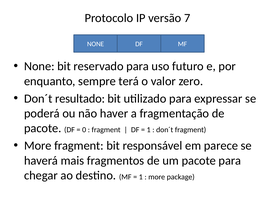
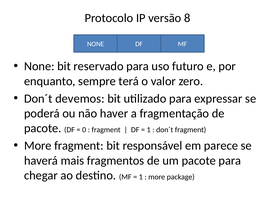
7: 7 -> 8 (187, 18)
resultado: resultado -> devemos (80, 98)
